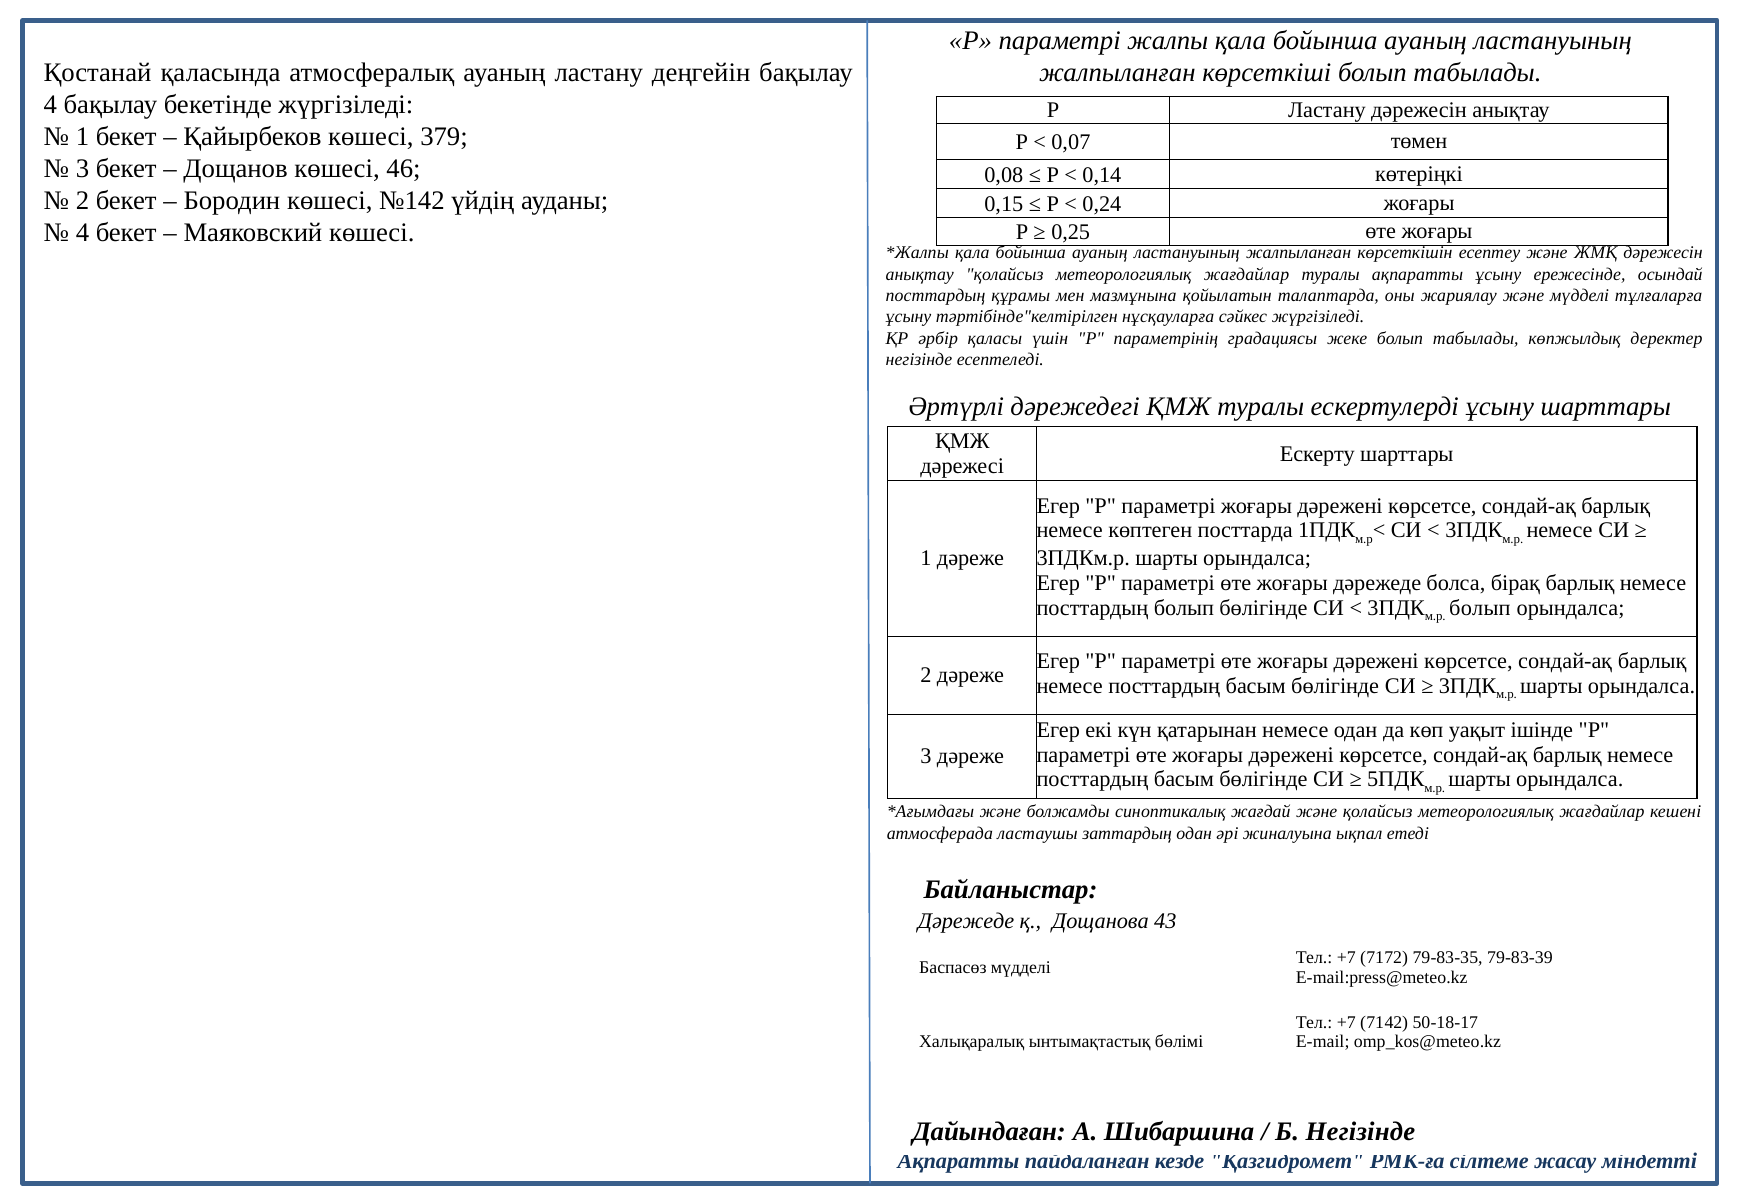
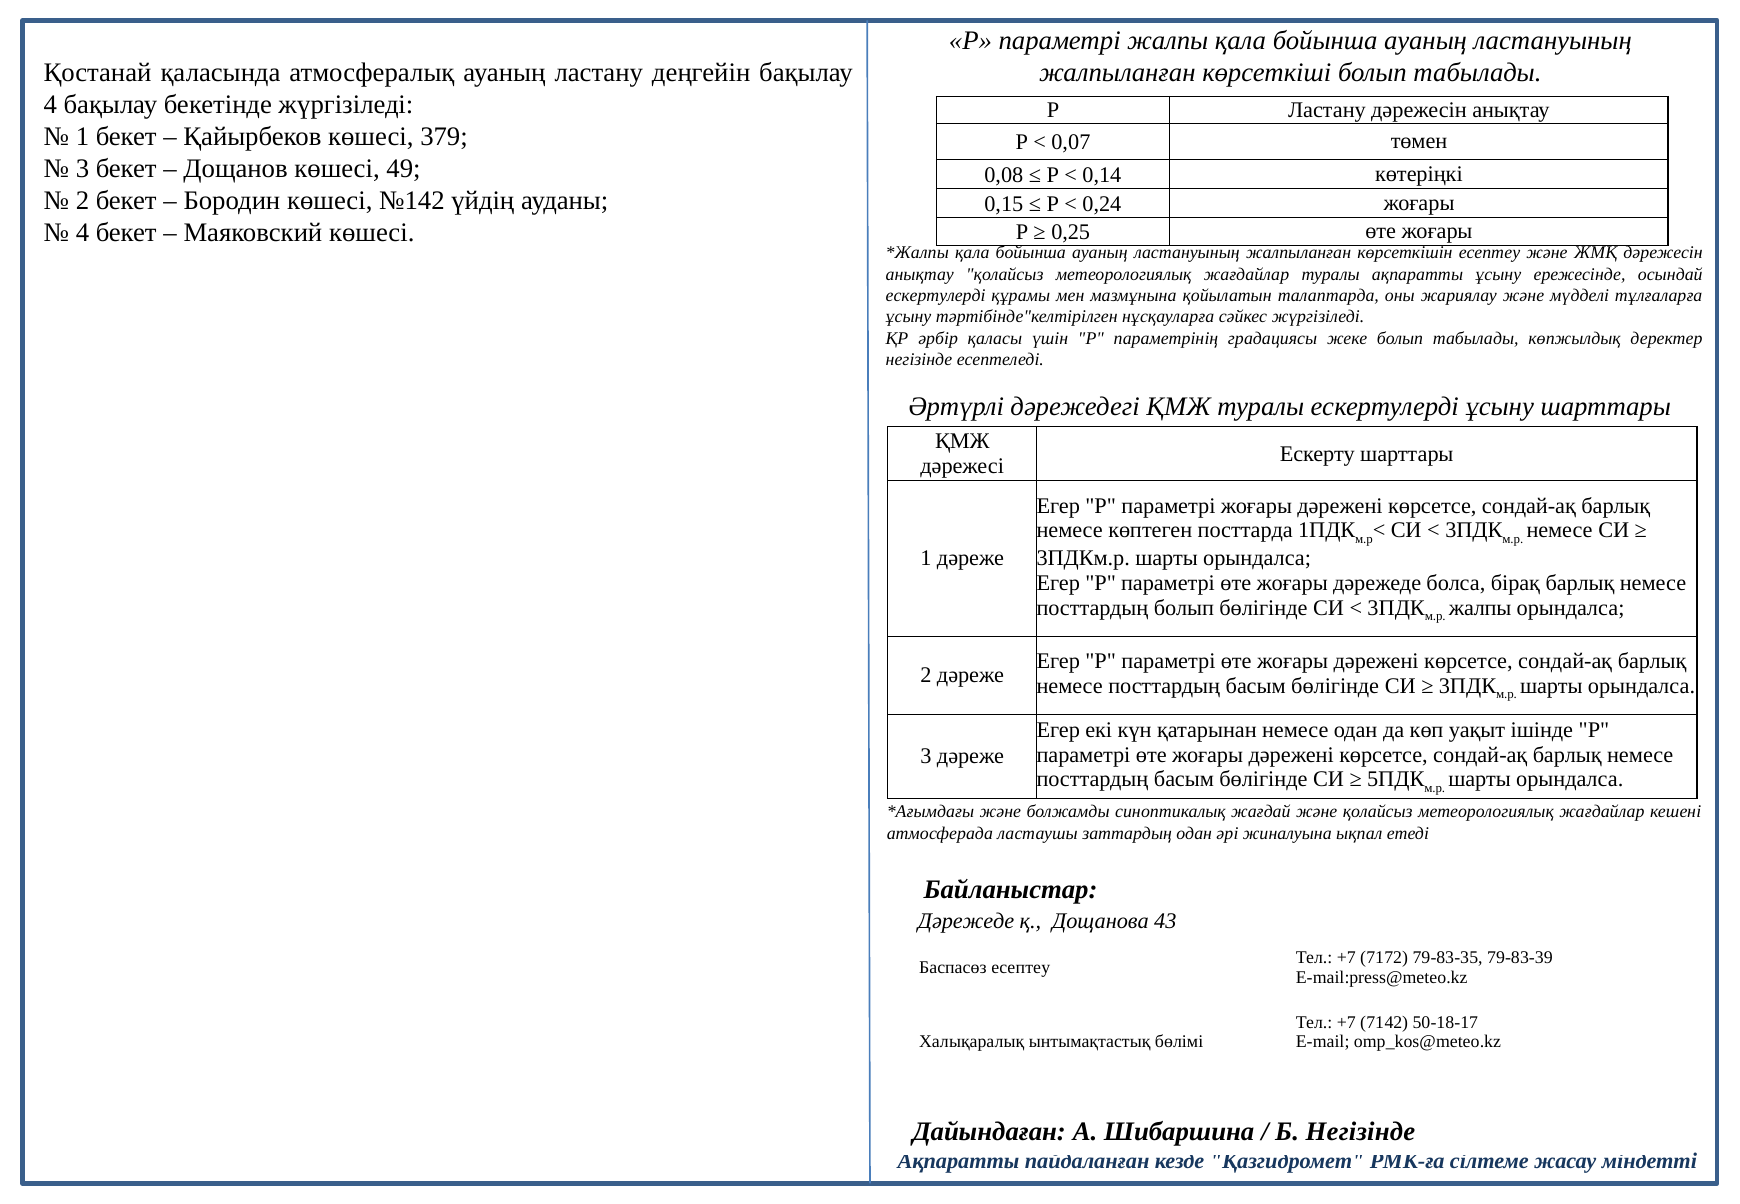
46: 46 -> 49 (404, 169)
посттардың: посттардың -> ескертулерді (936, 296)
болып: болып -> жалпы (1480, 608)
Баспасөз мүдделі: мүдделі -> есептеу (1021, 968)
